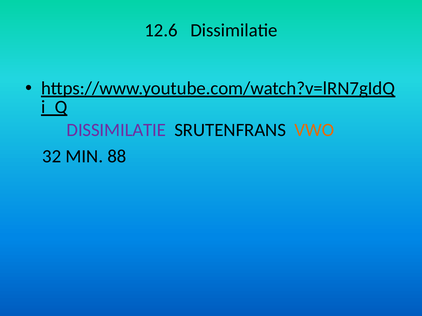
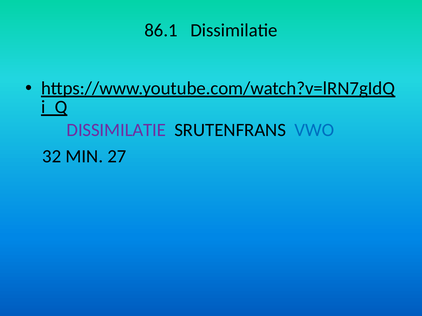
12.6: 12.6 -> 86.1 (161, 30)
VWO colour: orange -> blue (314, 130)
88: 88 -> 27 (117, 156)
